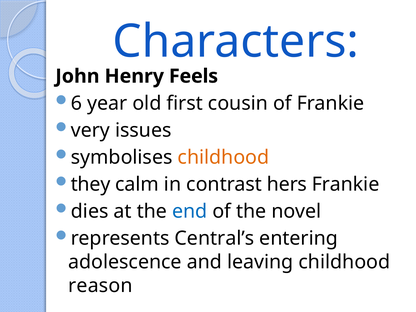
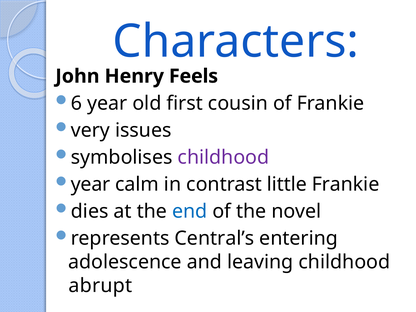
childhood colour: orange -> purple (223, 157)
they: they -> year (91, 184)
hers: hers -> little (287, 184)
reason: reason -> abrupt (100, 286)
